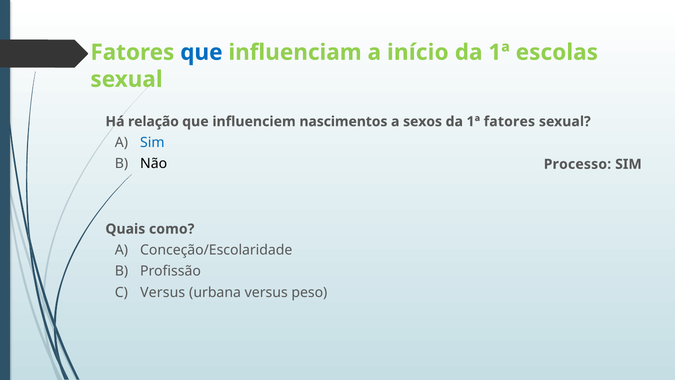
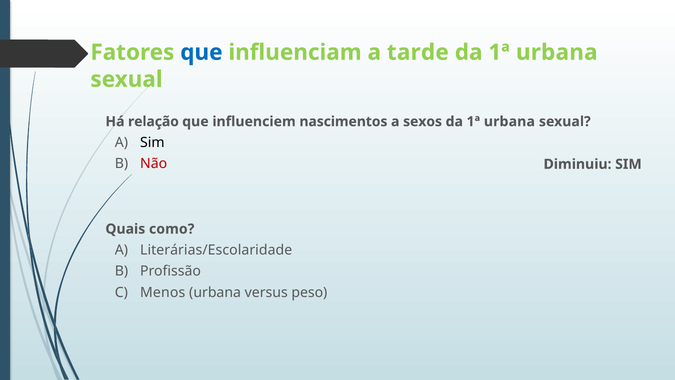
início: início -> tarde (418, 52)
escolas: escolas -> urbana (557, 52)
fatores: fatores -> urbana (509, 121)
Sim colour: blue -> black (152, 143)
Não colour: black -> red (154, 164)
Processo: Processo -> Diminuiu (578, 164)
Conceção/Escolaridade: Conceção/Escolaridade -> Literárias/Escolaridade (216, 250)
Versus: Versus -> Menos (163, 292)
